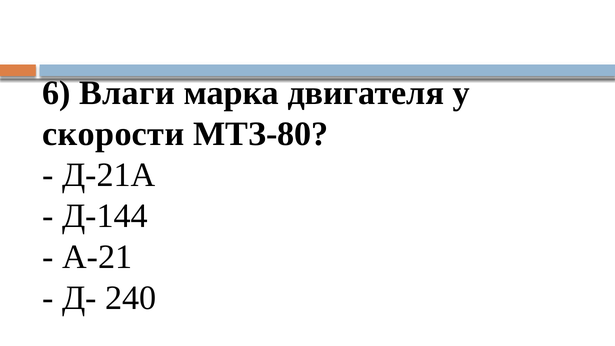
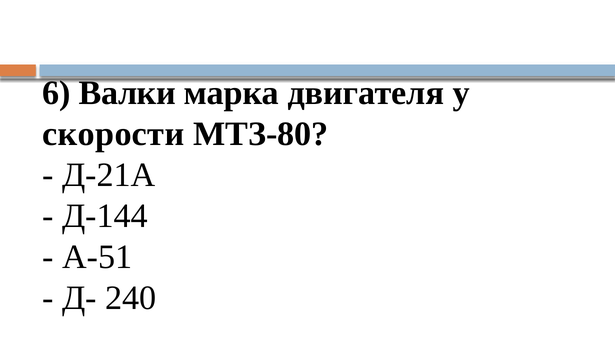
Влаги: Влаги -> Валки (127, 93)
А-21: А-21 -> А-51 (97, 257)
